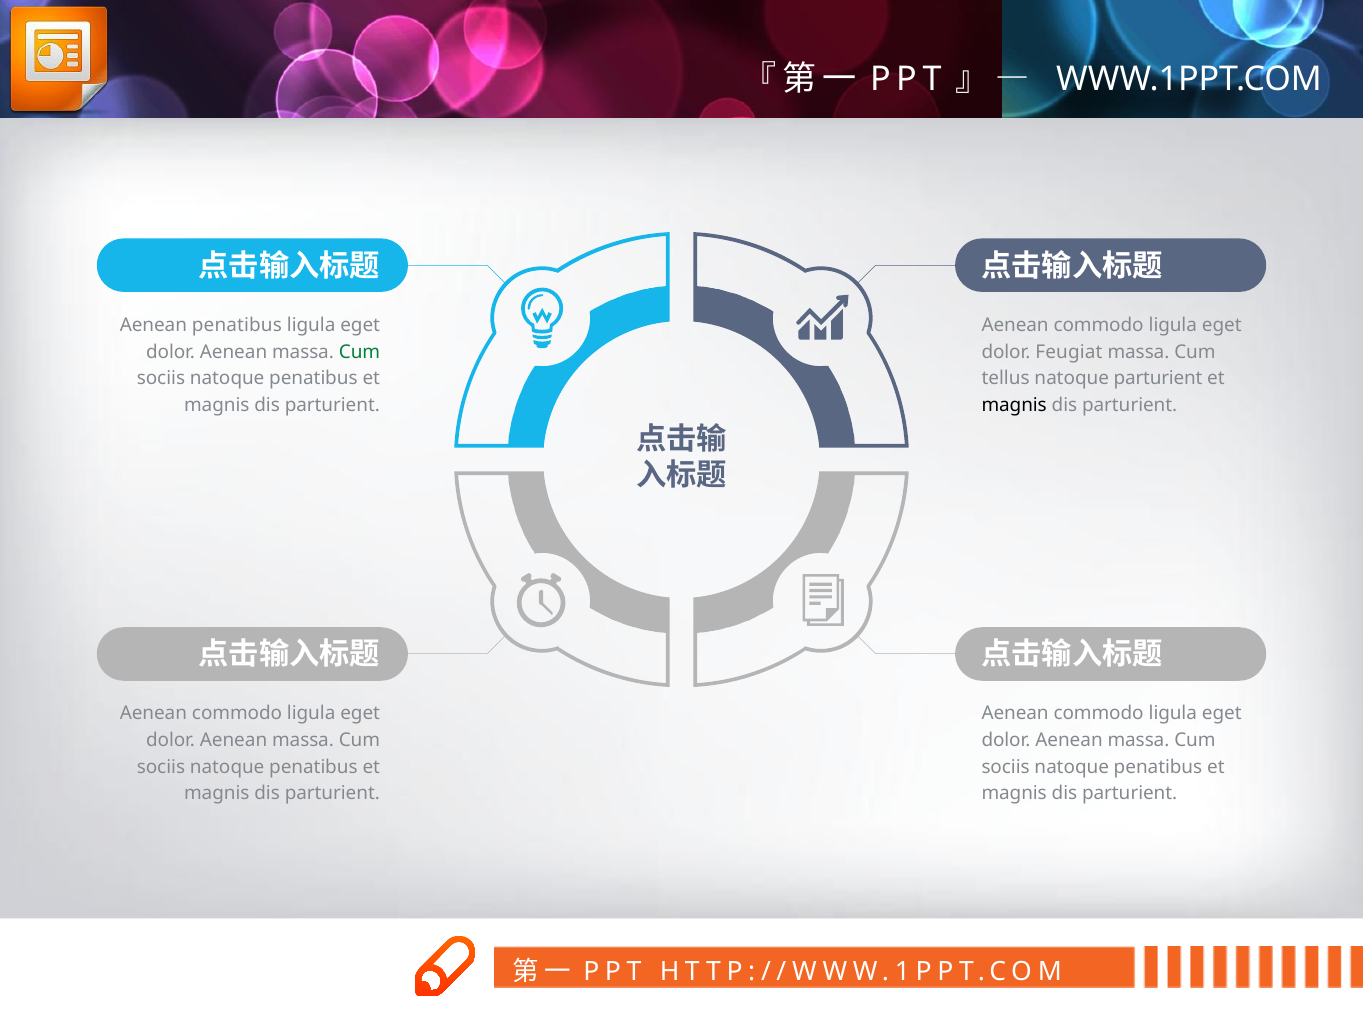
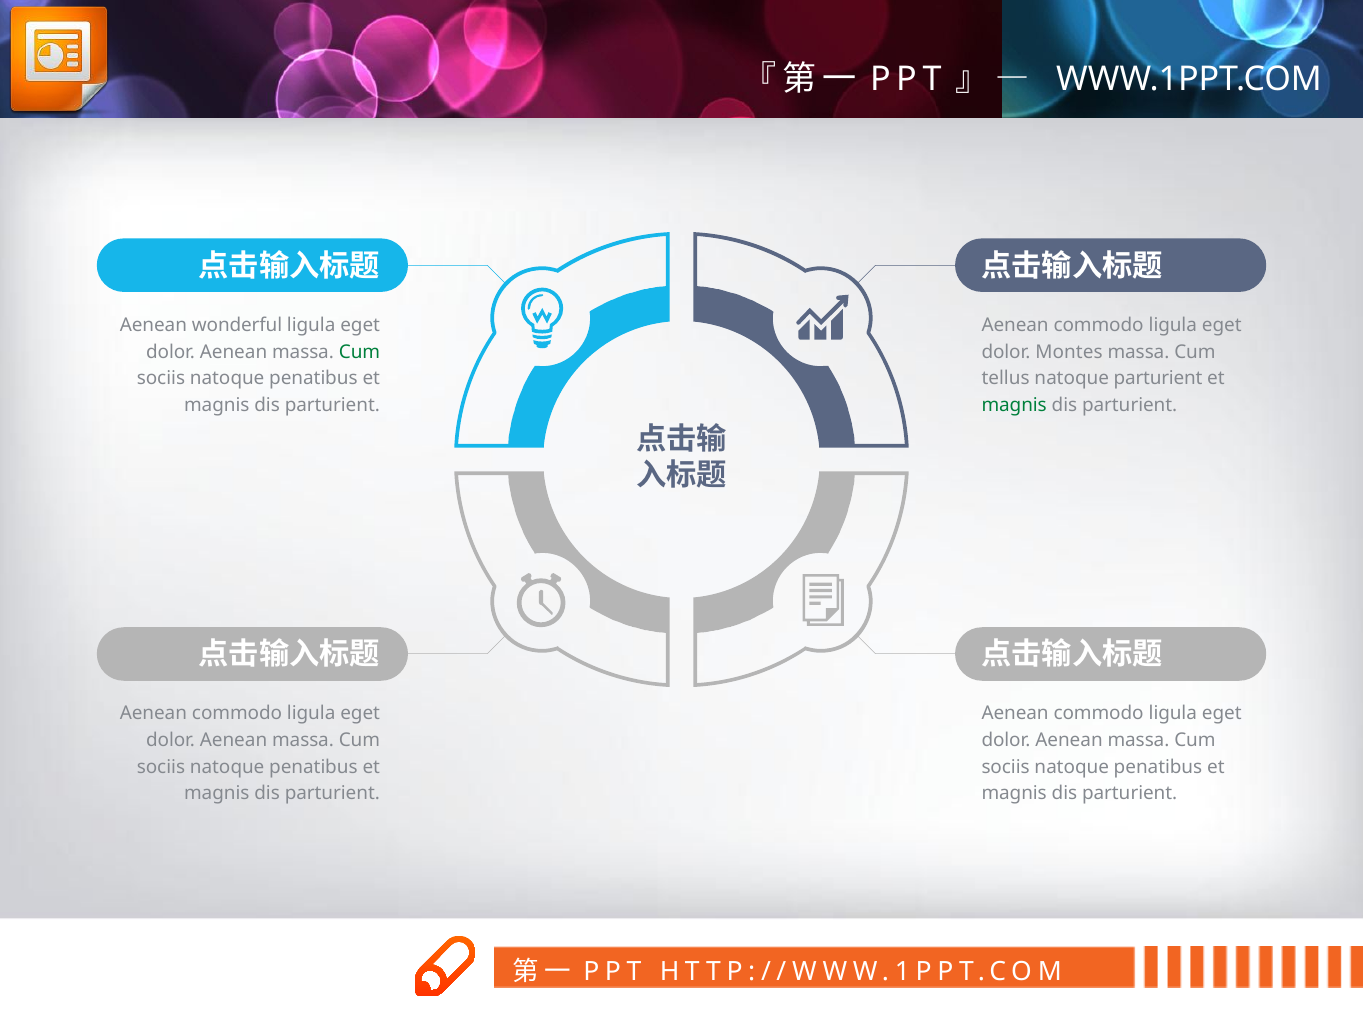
Aenean penatibus: penatibus -> wonderful (237, 325)
Feugiat: Feugiat -> Montes (1069, 352)
magnis colour: black -> green (1014, 405)
